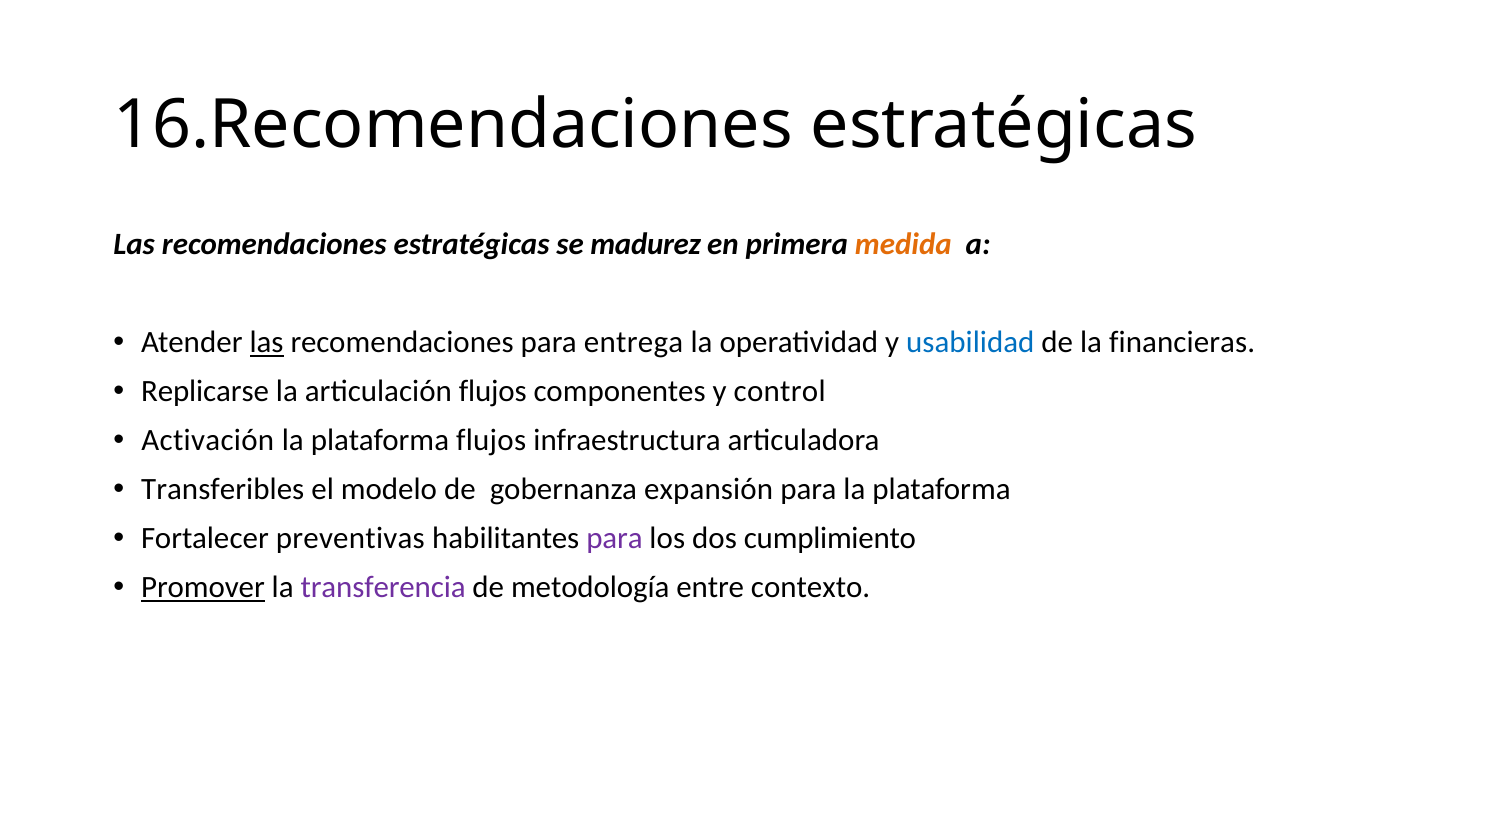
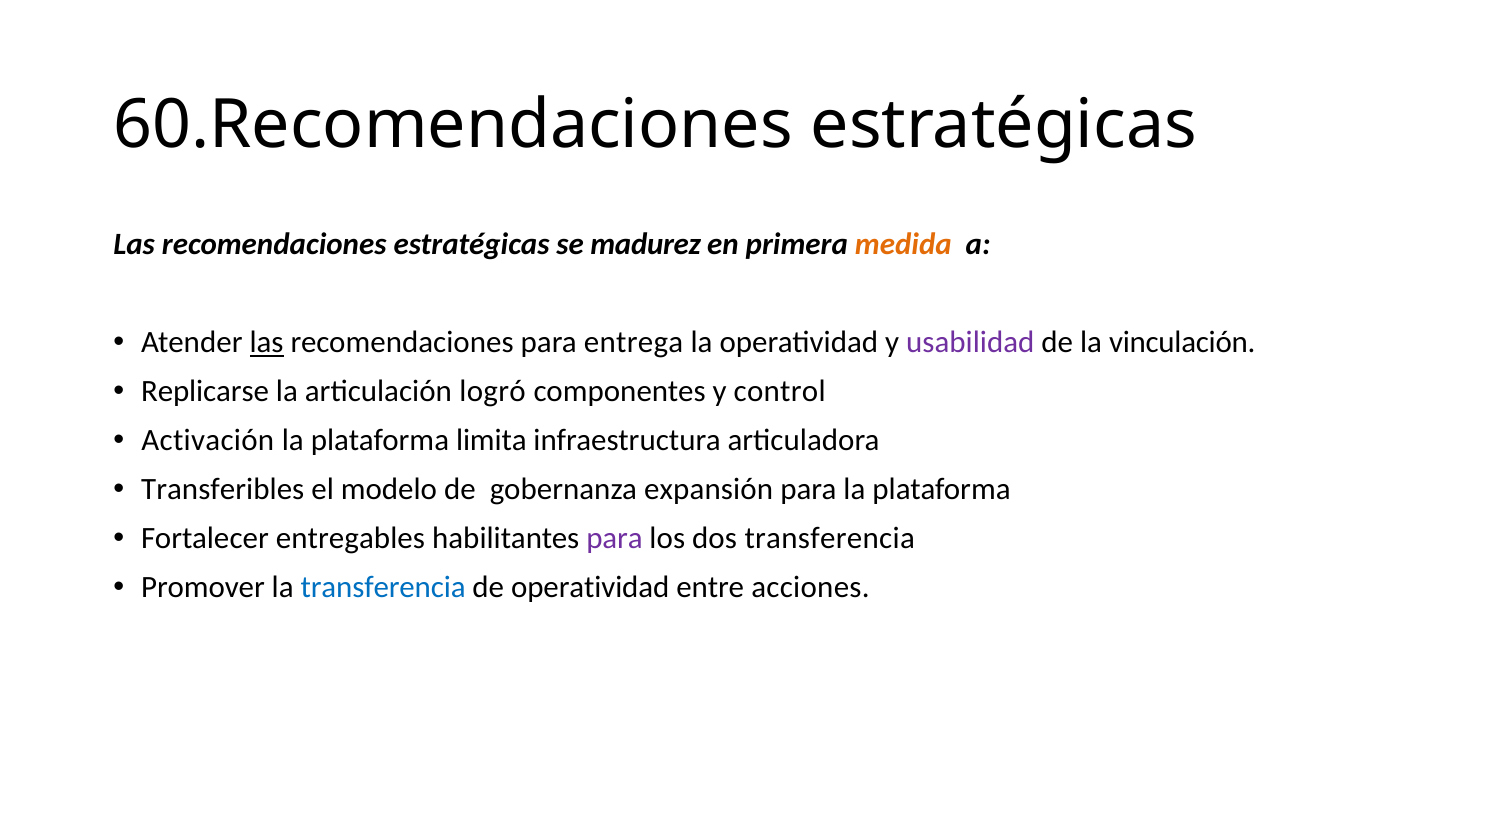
16.Recomendaciones: 16.Recomendaciones -> 60.Recomendaciones (453, 125)
usabilidad colour: blue -> purple (970, 343)
financieras: financieras -> vinculación (1182, 343)
articulación flujos: flujos -> logró (493, 392)
plataforma flujos: flujos -> limita (491, 441)
preventivas: preventivas -> entregables (350, 538)
dos cumplimiento: cumplimiento -> transferencia (830, 538)
Promover underline: present -> none (203, 587)
transferencia colour: purple -> blue (383, 587)
de metodología: metodología -> operatividad (590, 587)
contexto: contexto -> acciones (810, 587)
